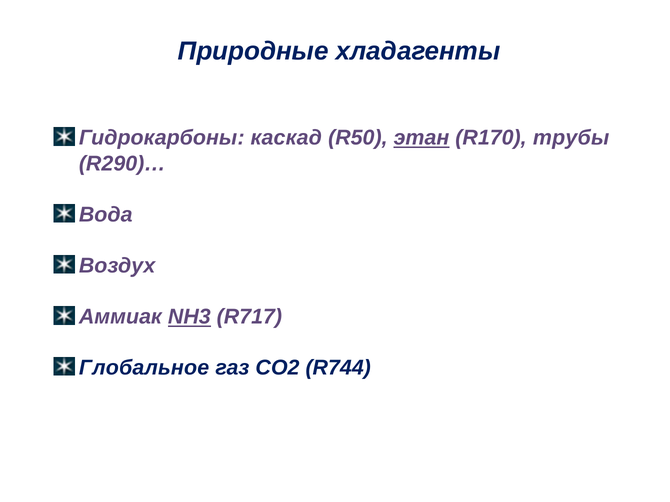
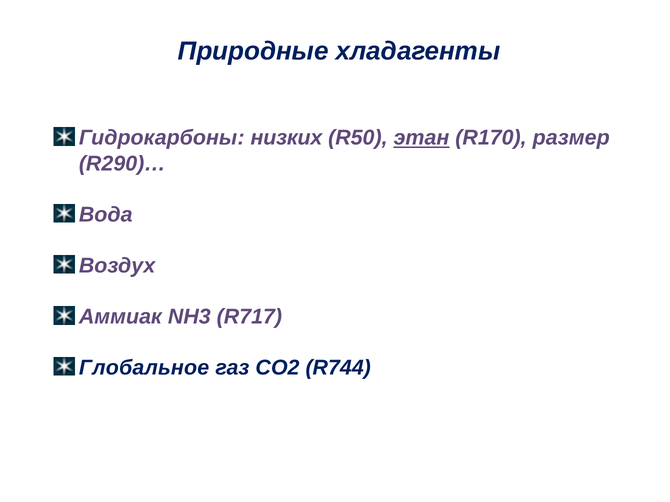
каскад: каскад -> низких (286, 138)
трубы: трубы -> размер (571, 138)
NH3 underline: present -> none (189, 317)
